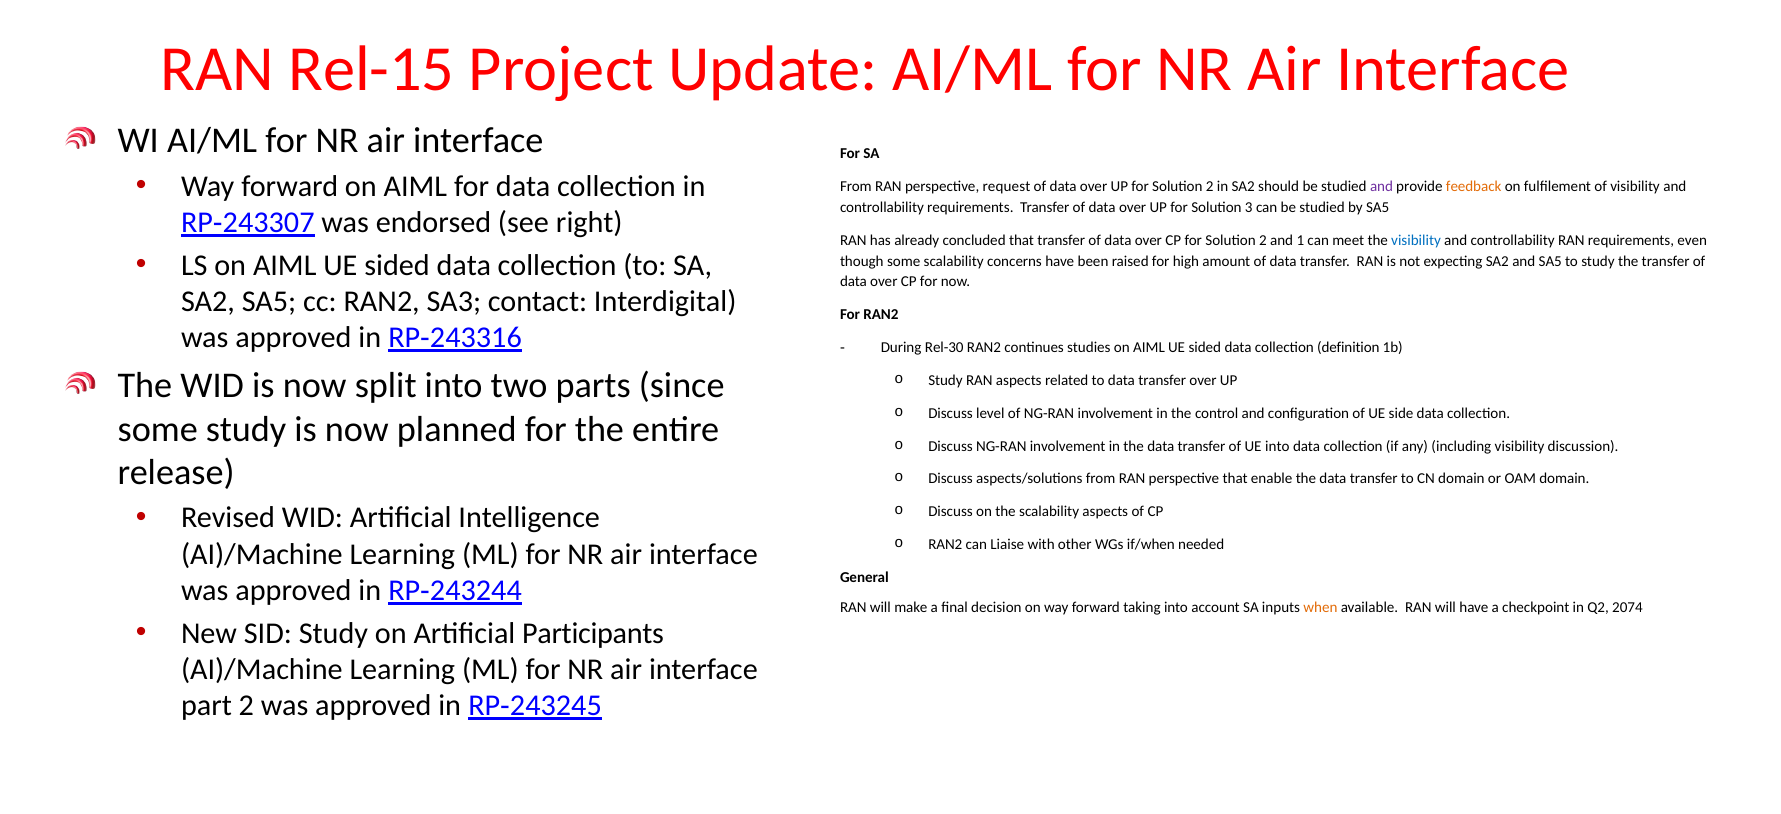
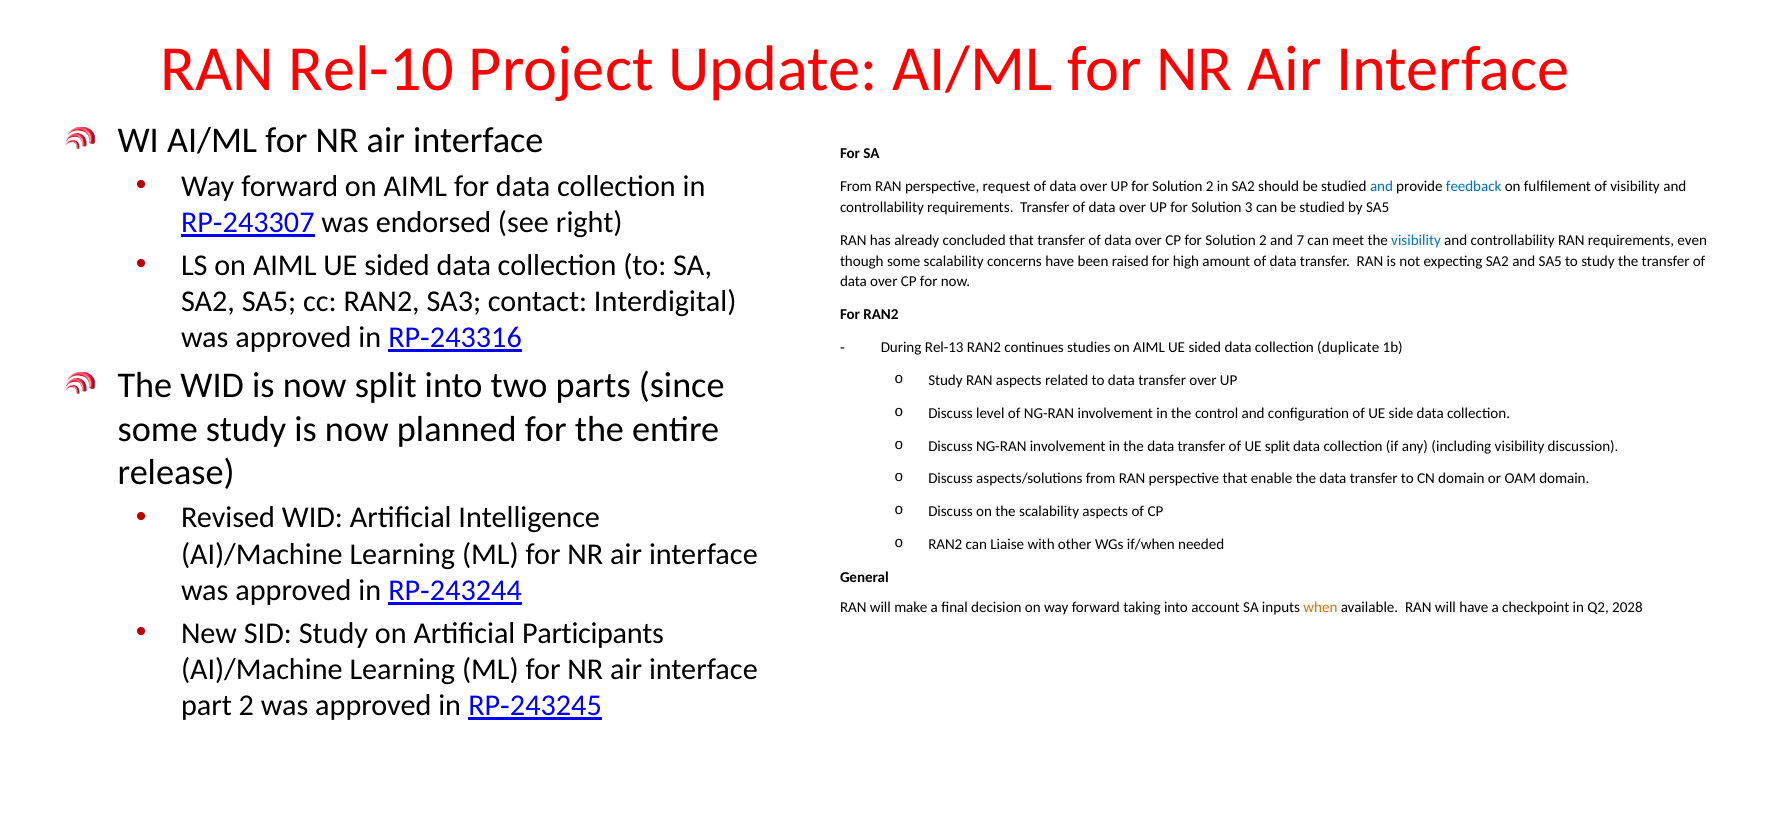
Rel-15: Rel-15 -> Rel-10 (372, 70)
and colour: purple -> blue (1382, 187)
feedback colour: orange -> blue (1474, 187)
1: 1 -> 7 (1300, 240)
Rel-30: Rel-30 -> Rel-13 (944, 348)
definition: definition -> duplicate (1348, 348)
UE into: into -> split (1277, 446)
2074: 2074 -> 2028 (1627, 608)
